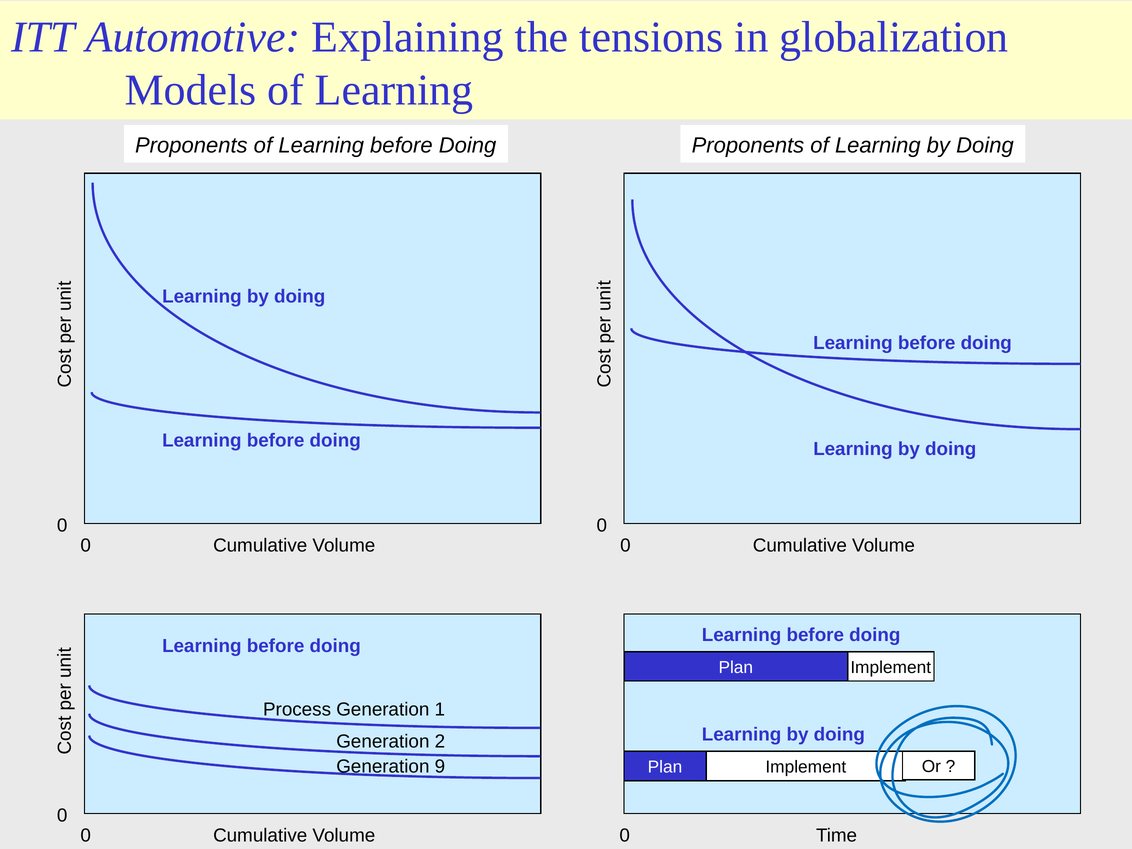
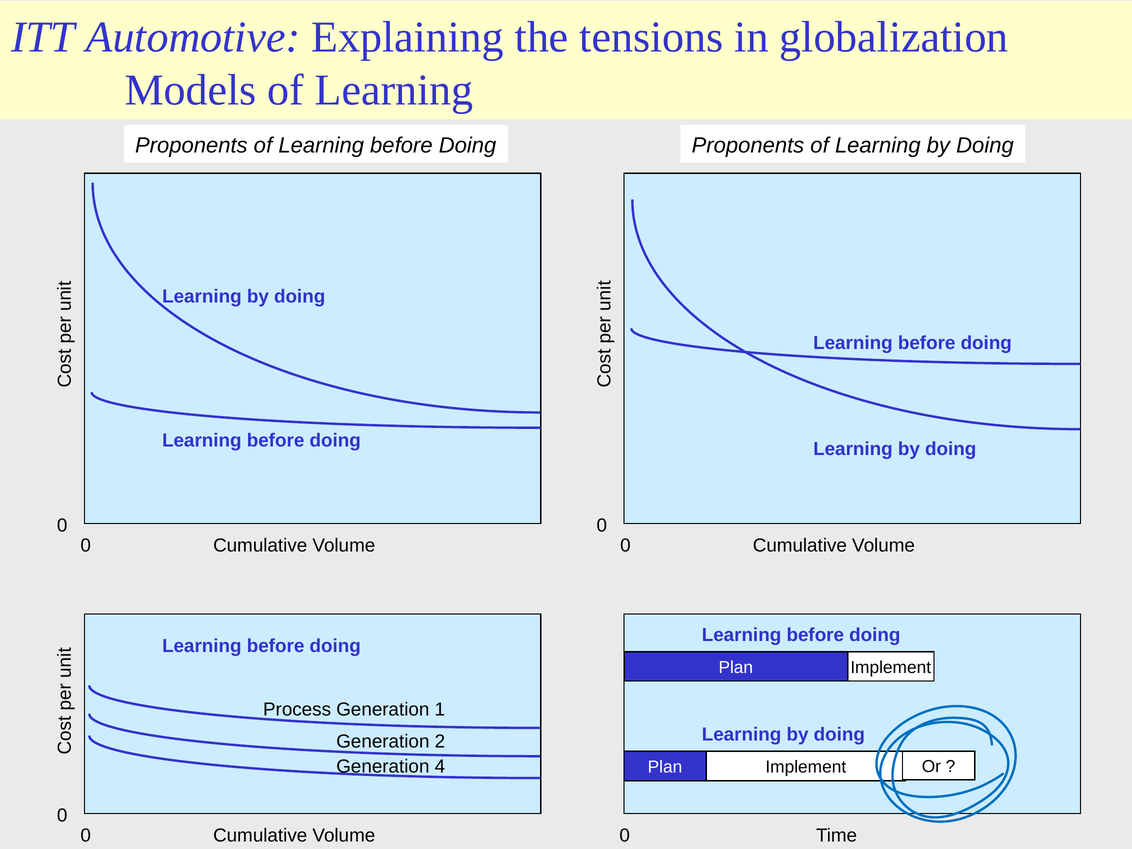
9: 9 -> 4 (440, 767)
